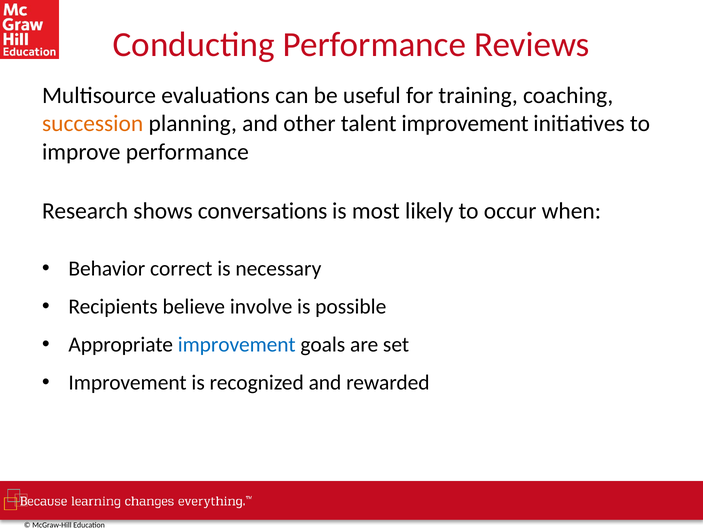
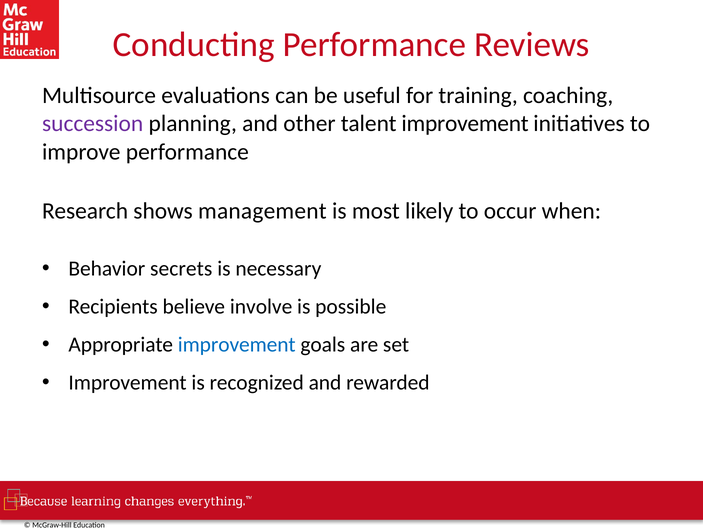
succession colour: orange -> purple (93, 123)
conversations: conversations -> management (262, 211)
correct: correct -> secrets (181, 268)
